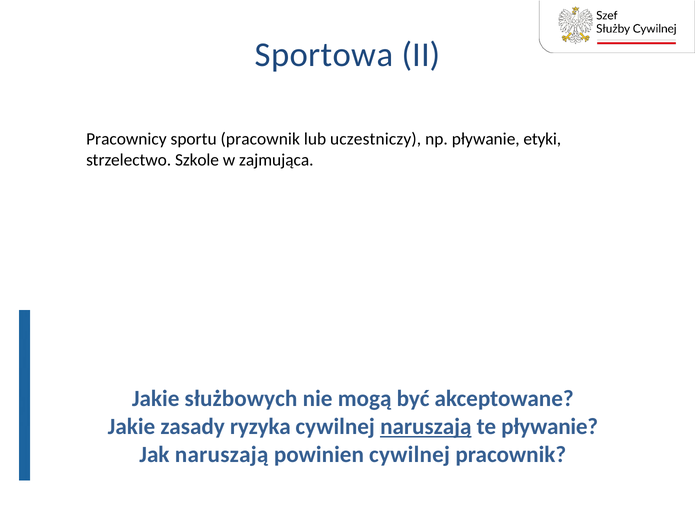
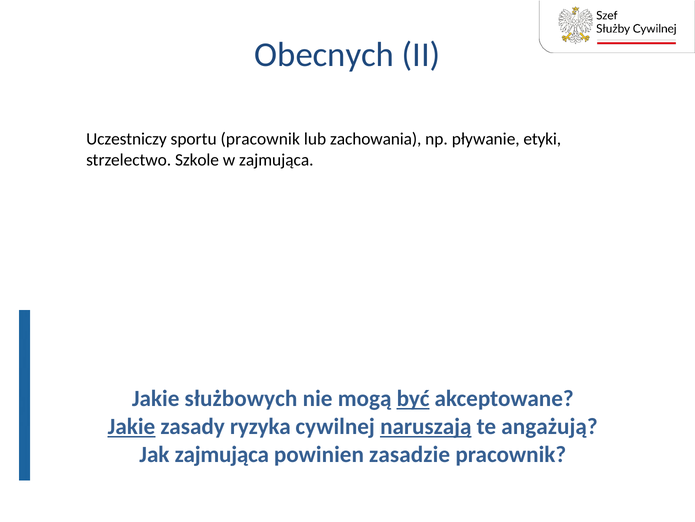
Sportowa: Sportowa -> Obecnych (324, 55)
Pracownicy: Pracownicy -> Uczestniczy (126, 139)
uczestniczy: uczestniczy -> zachowania (376, 139)
być underline: none -> present (413, 398)
Jakie underline: none -> present (131, 426)
te pływanie: pływanie -> angażują (549, 426)
Jak naruszają: naruszają -> zajmująca (222, 454)
powinien cywilnej: cywilnej -> zasadzie (410, 454)
